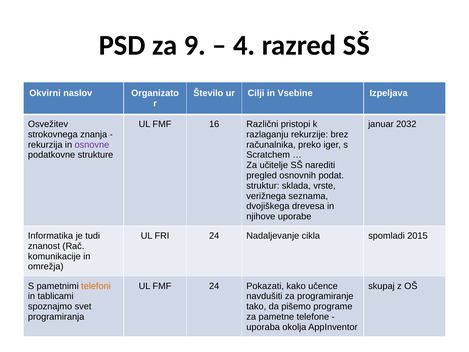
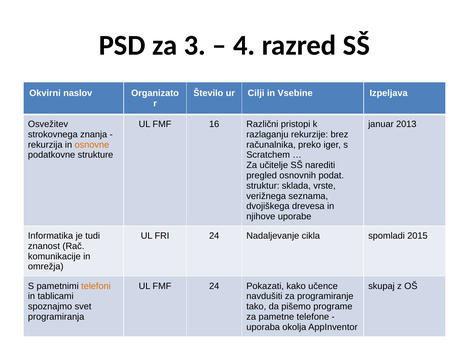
9: 9 -> 3 (195, 45)
2032: 2032 -> 2013 (406, 124)
osnovne colour: purple -> orange (92, 145)
